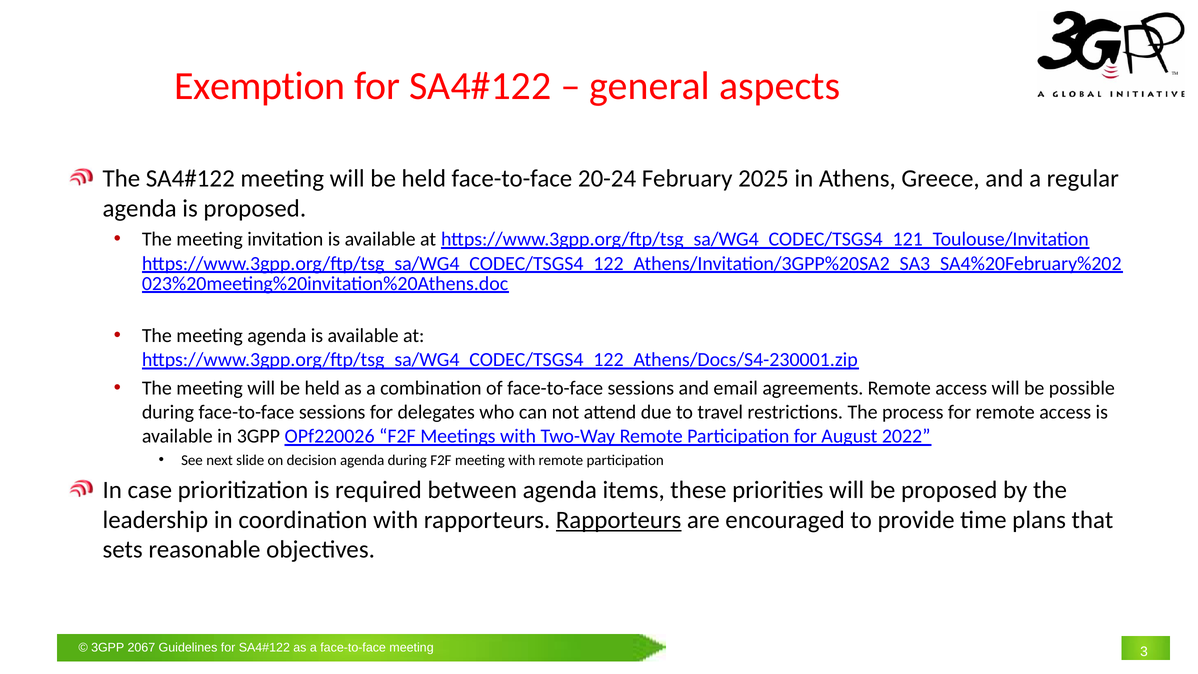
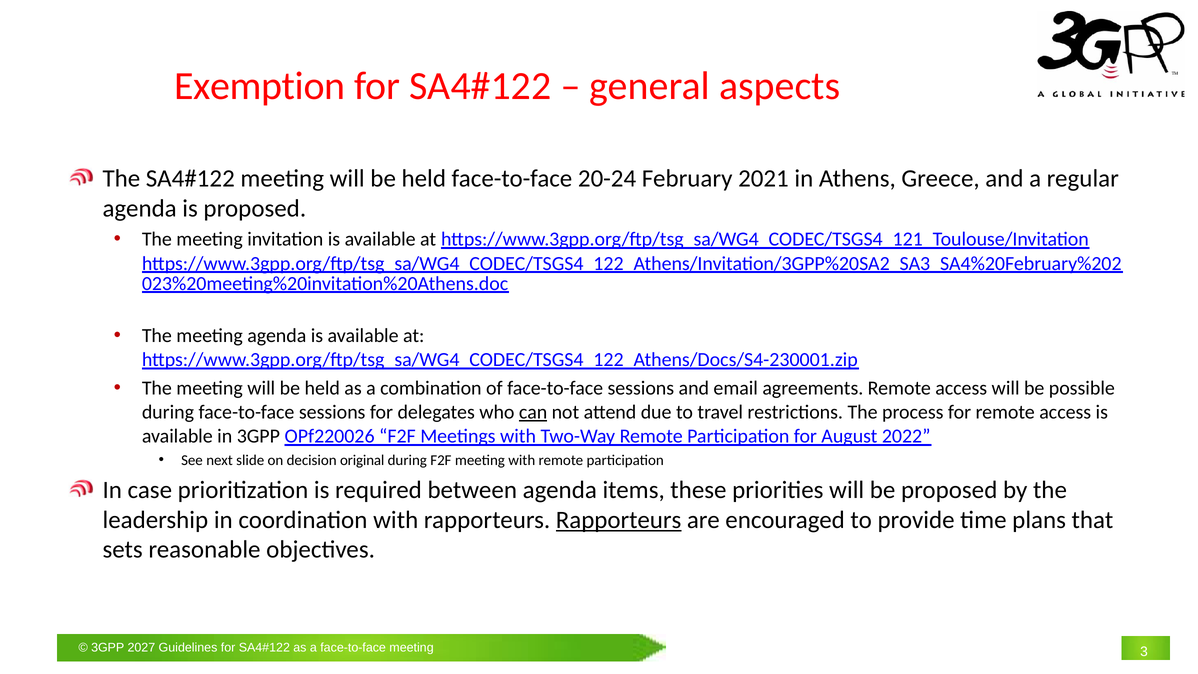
2025: 2025 -> 2021 (763, 178)
can underline: none -> present (533, 412)
decision agenda: agenda -> original (362, 460)
2067: 2067 -> 2027 (141, 647)
